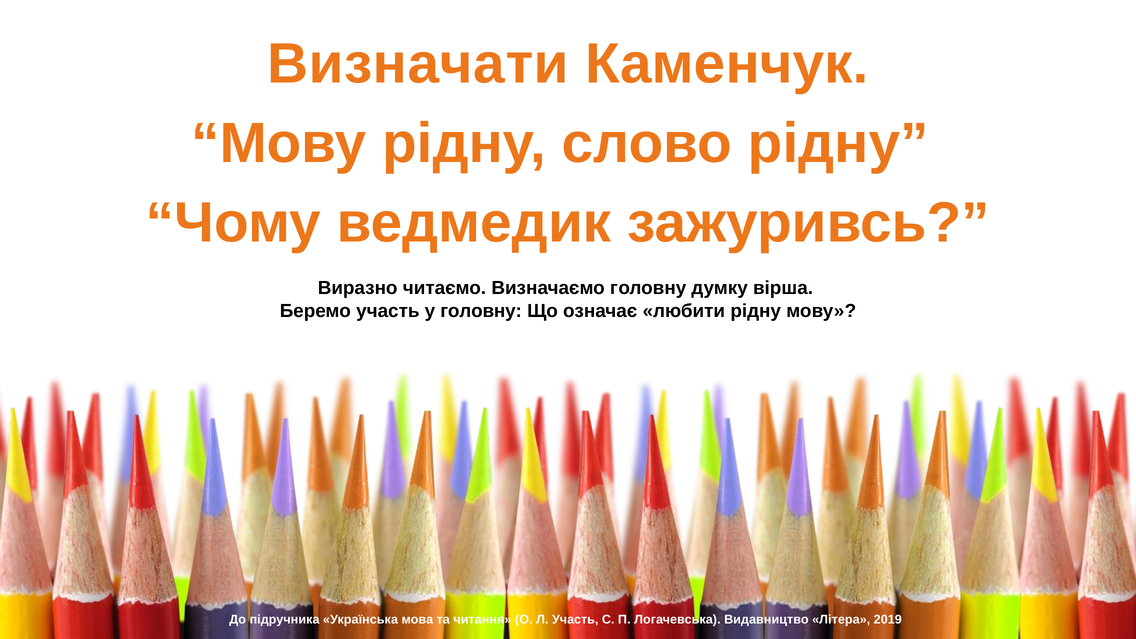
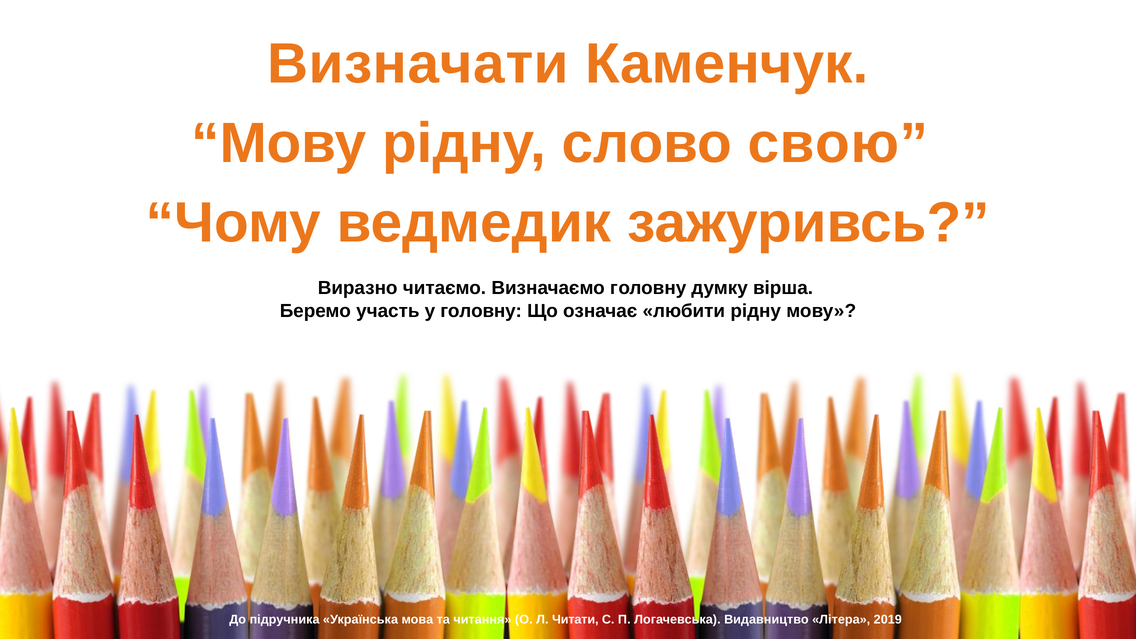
слово рідну: рідну -> свою (838, 143)
Л Участь: Участь -> Читати (575, 620)
